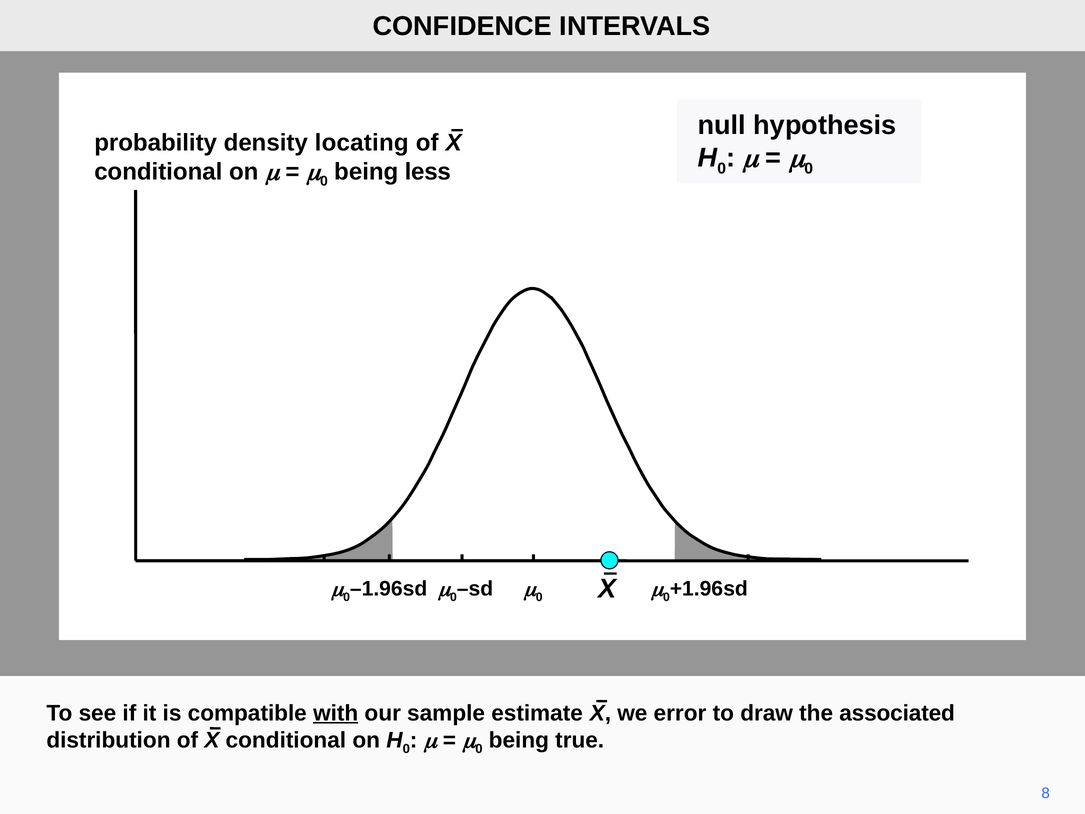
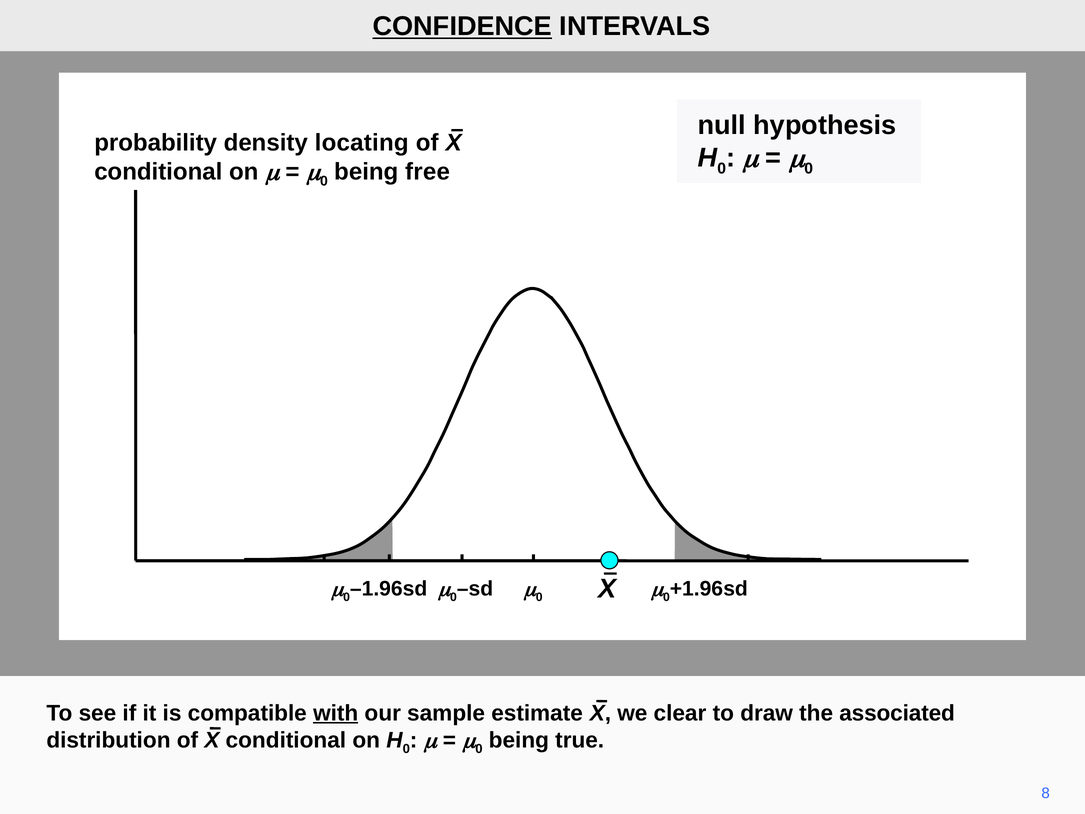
CONFIDENCE underline: none -> present (462, 26)
less: less -> free (428, 172)
error: error -> clear (680, 713)
